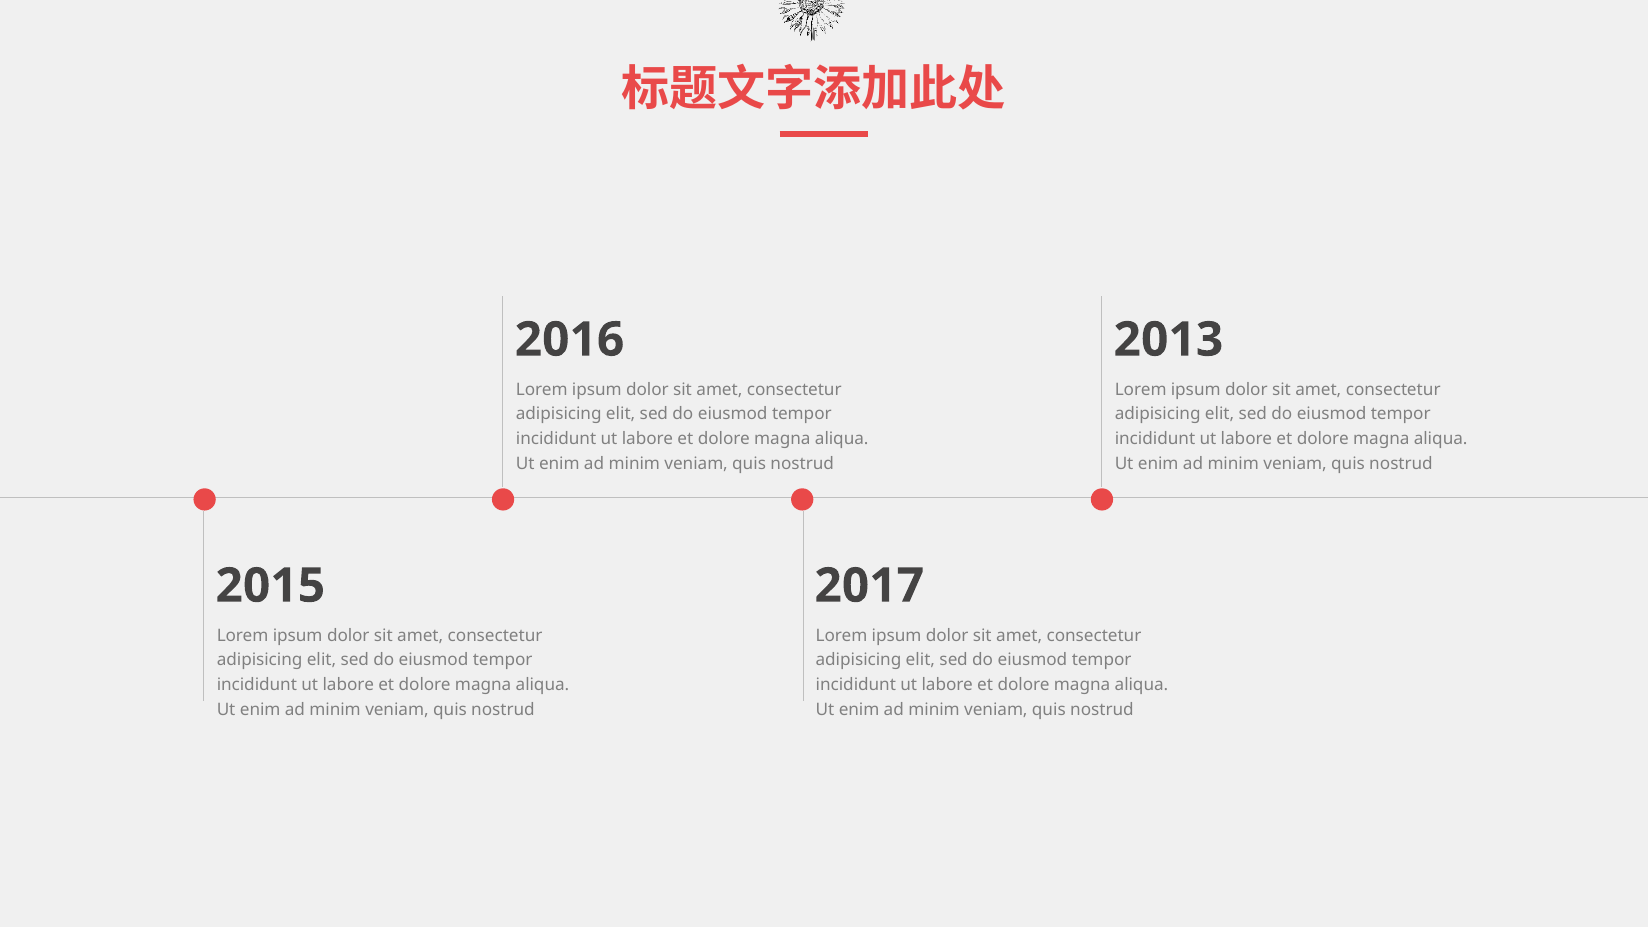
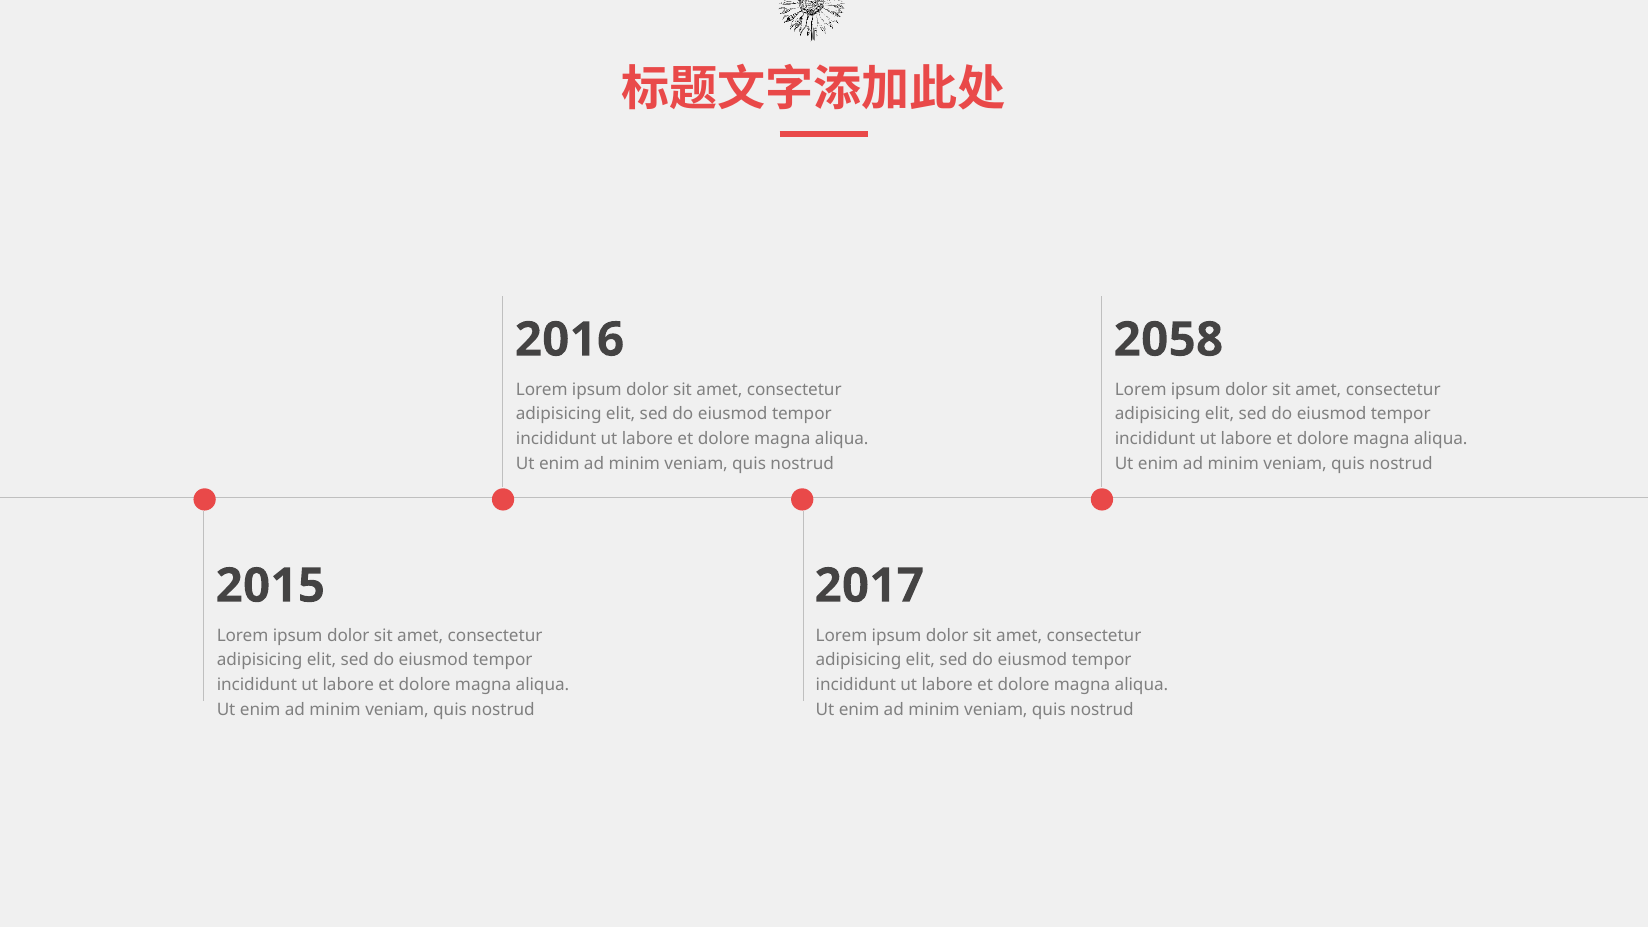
2013: 2013 -> 2058 (1168, 340)
